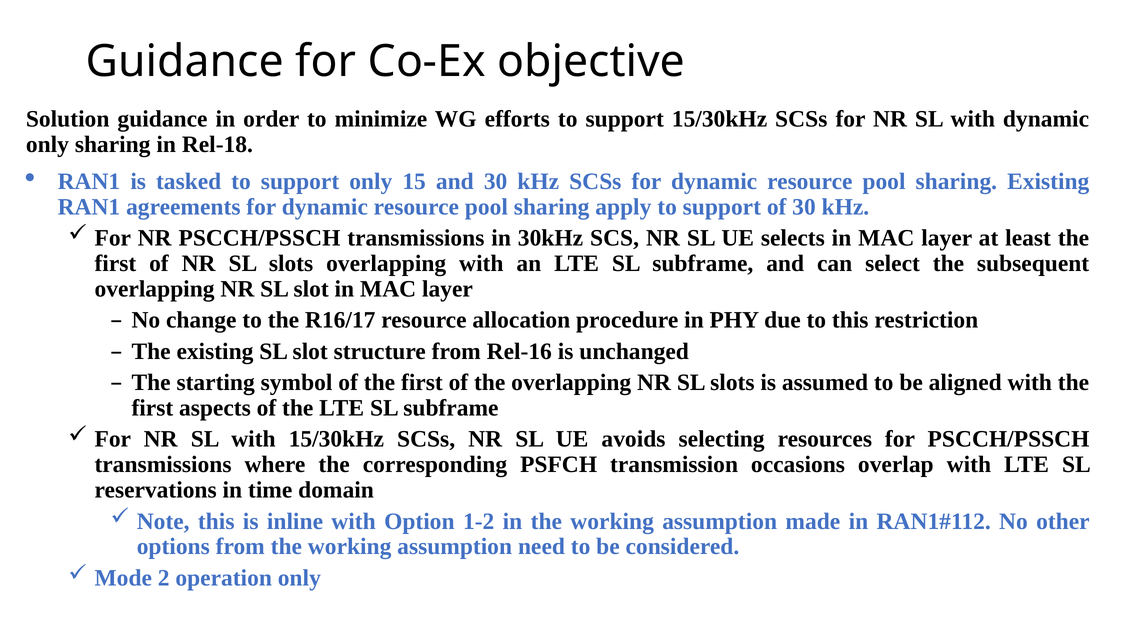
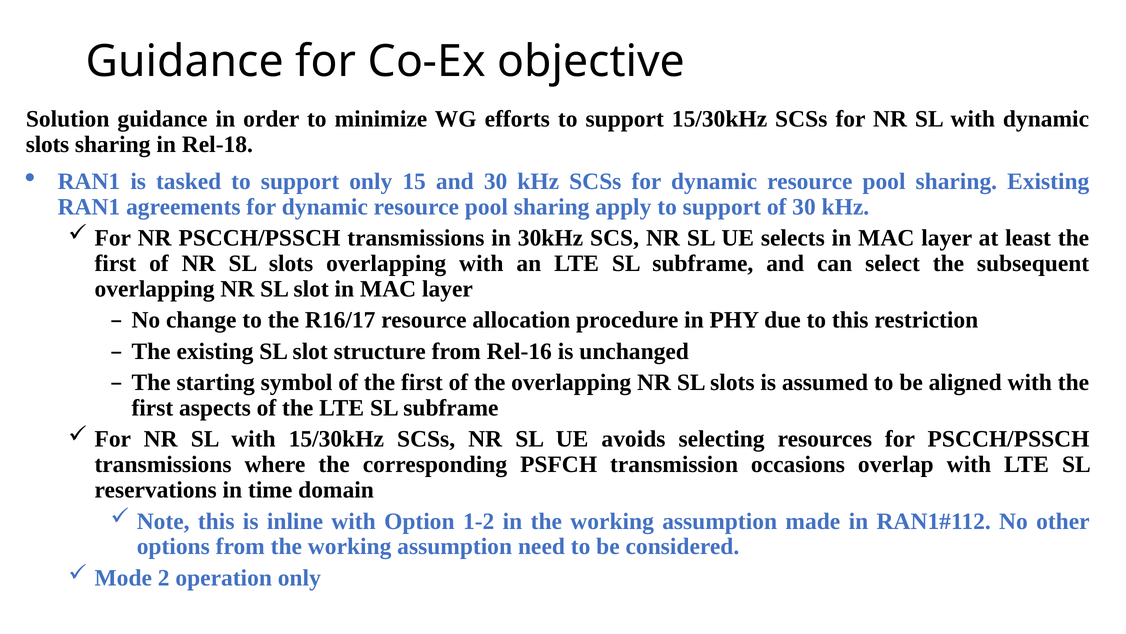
only: only -> slots (48, 144)
